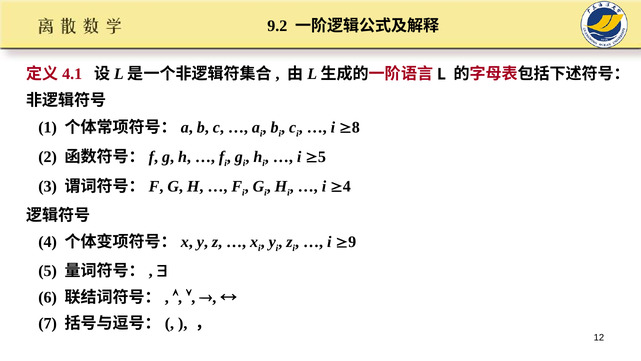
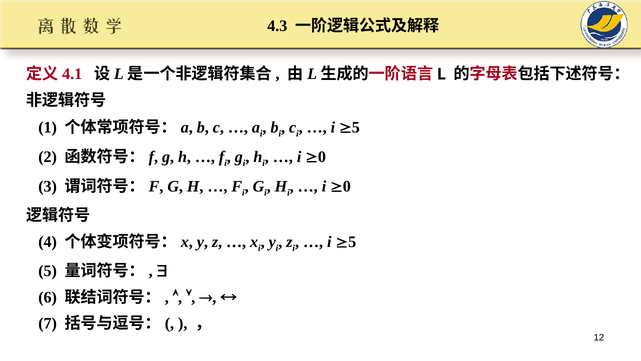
9.2: 9.2 -> 4.3 (277, 26)
8: 8 -> 5 (356, 127)
5: 5 -> 0 (322, 157)
4: 4 -> 0 (347, 186)
9: 9 -> 5 (352, 242)
